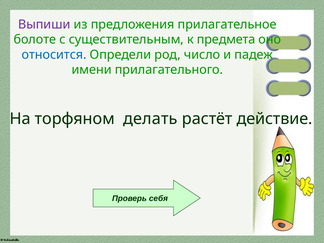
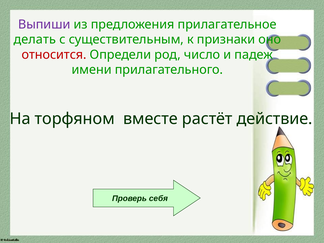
болоте: болоте -> делать (35, 40)
предмета: предмета -> признаки (226, 40)
относится colour: blue -> red (54, 55)
делать: делать -> вместе (150, 119)
